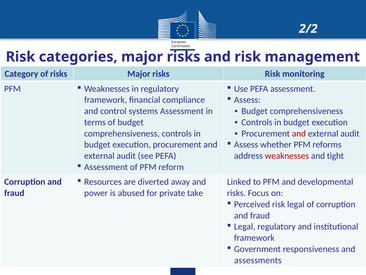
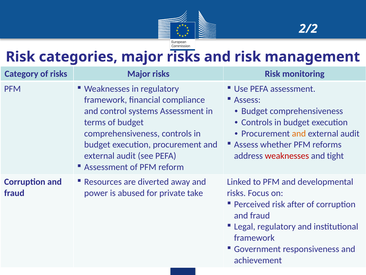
and colour: red -> orange (299, 133)
risk legal: legal -> after (296, 204)
assessments: assessments -> achievement (258, 260)
